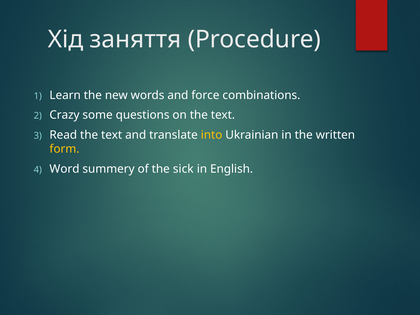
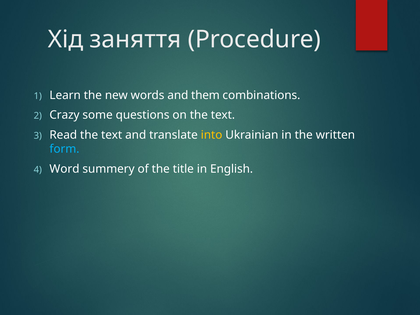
force: force -> them (205, 95)
form colour: yellow -> light blue (64, 149)
sick: sick -> title (183, 169)
